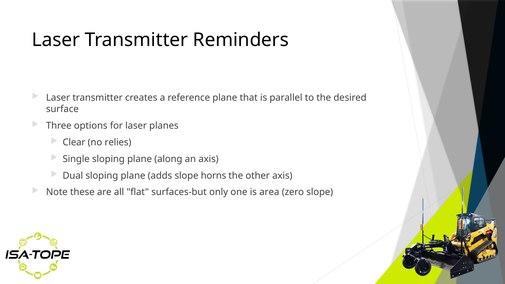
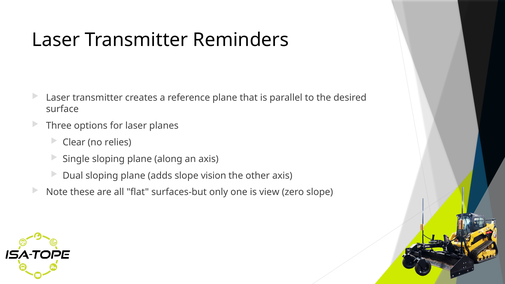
horns: horns -> vision (214, 176)
area: area -> view (269, 192)
